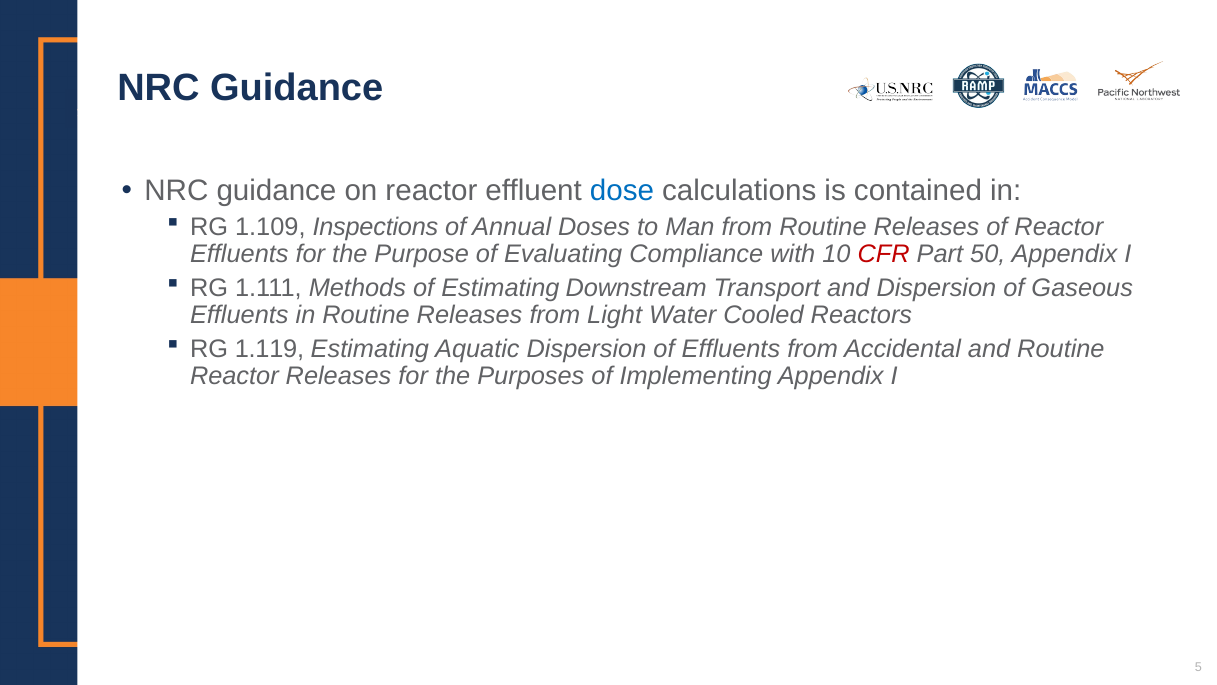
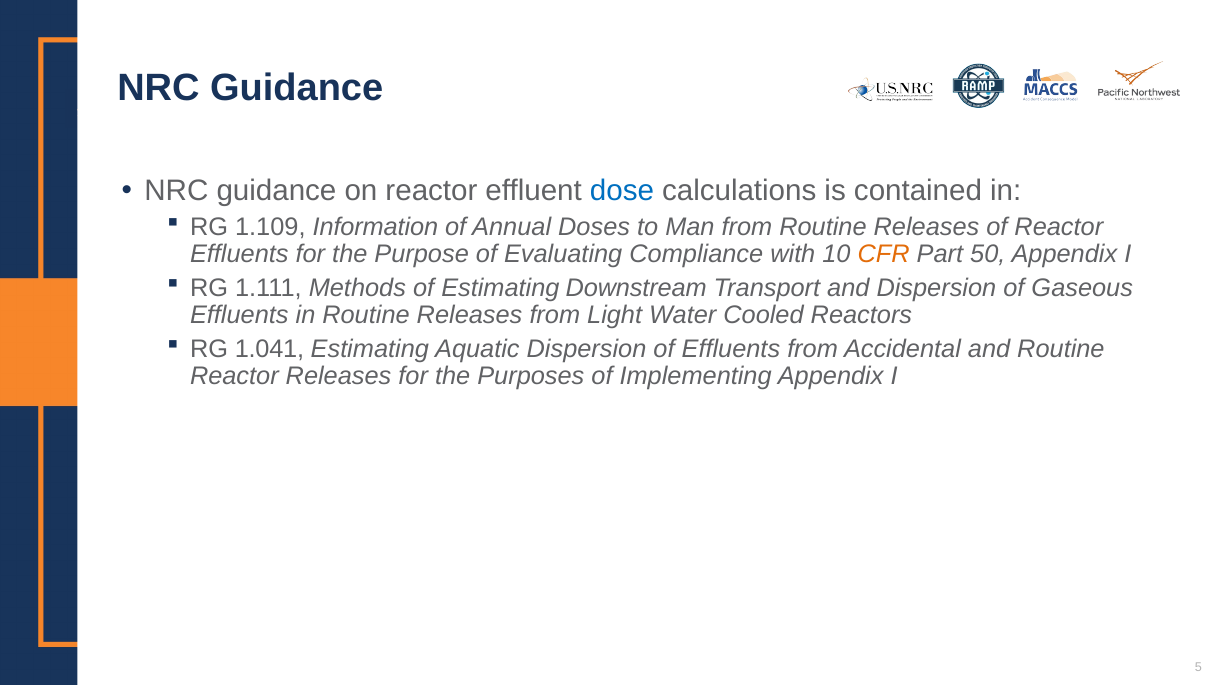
Inspections: Inspections -> Information (375, 227)
CFR colour: red -> orange (884, 254)
1.119: 1.119 -> 1.041 (269, 349)
